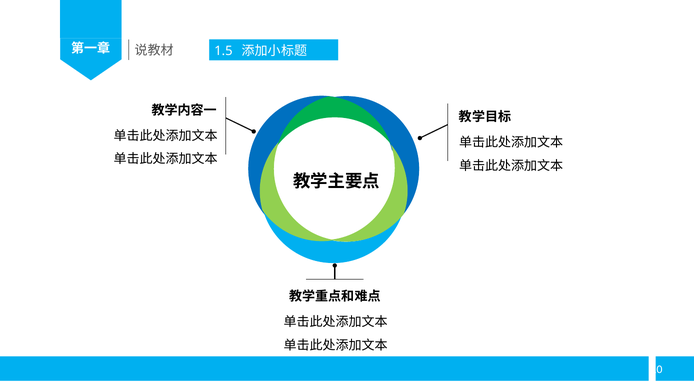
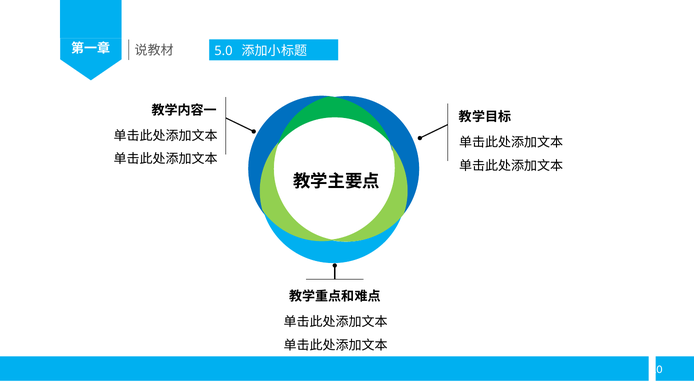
1.5: 1.5 -> 5.0 (223, 51)
